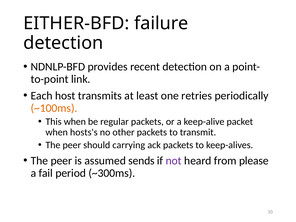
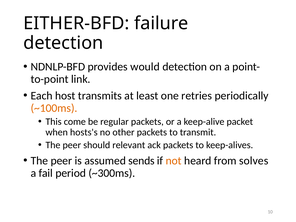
recent: recent -> would (145, 67)
This when: when -> come (75, 122)
carrying: carrying -> relevant (129, 145)
not colour: purple -> orange (174, 161)
please: please -> solves (254, 161)
